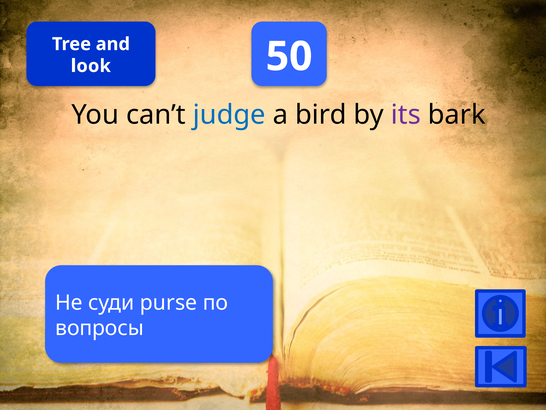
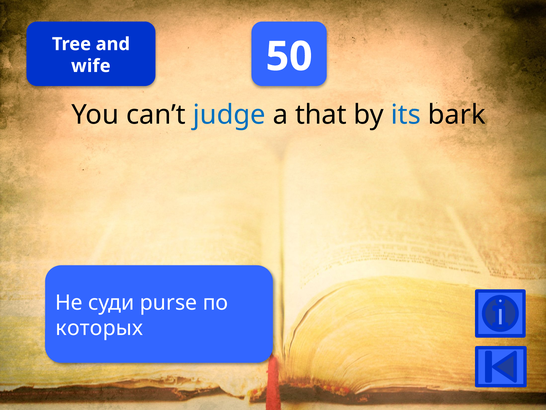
look: look -> wife (91, 66)
bird: bird -> that (321, 115)
its colour: purple -> blue (406, 115)
вопросы: вопросы -> которых (99, 328)
